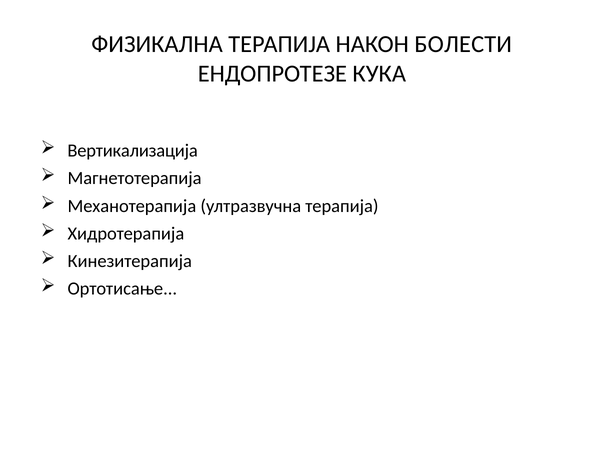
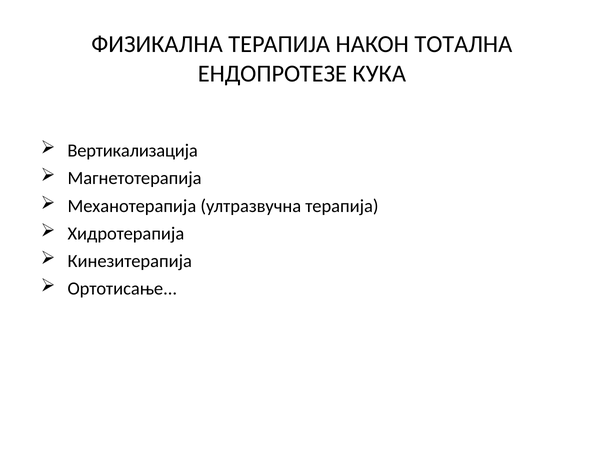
БОЛЕСТИ: БОЛЕСТИ -> ТОТАЛНА (463, 44)
